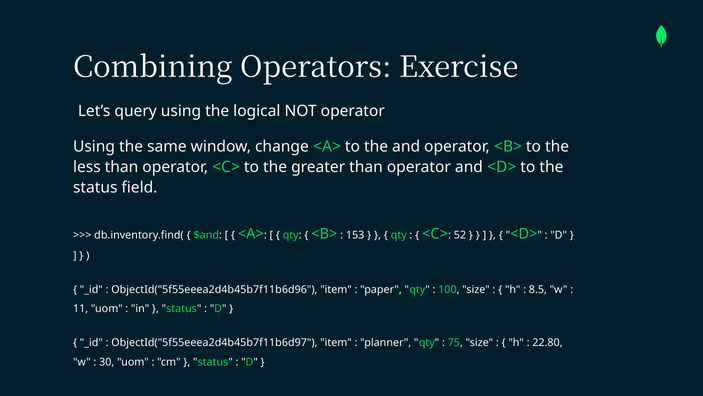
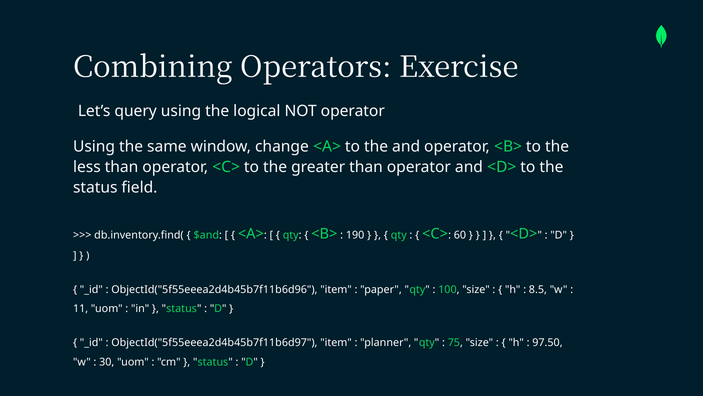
153: 153 -> 190 (355, 235)
52: 52 -> 60 (460, 235)
22.80: 22.80 -> 97.50 (547, 342)
